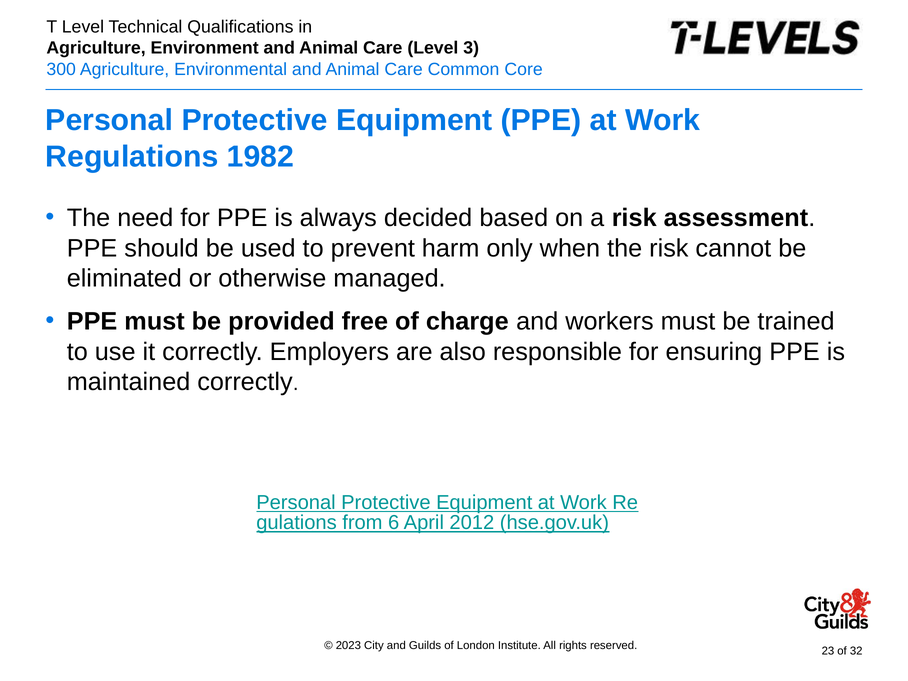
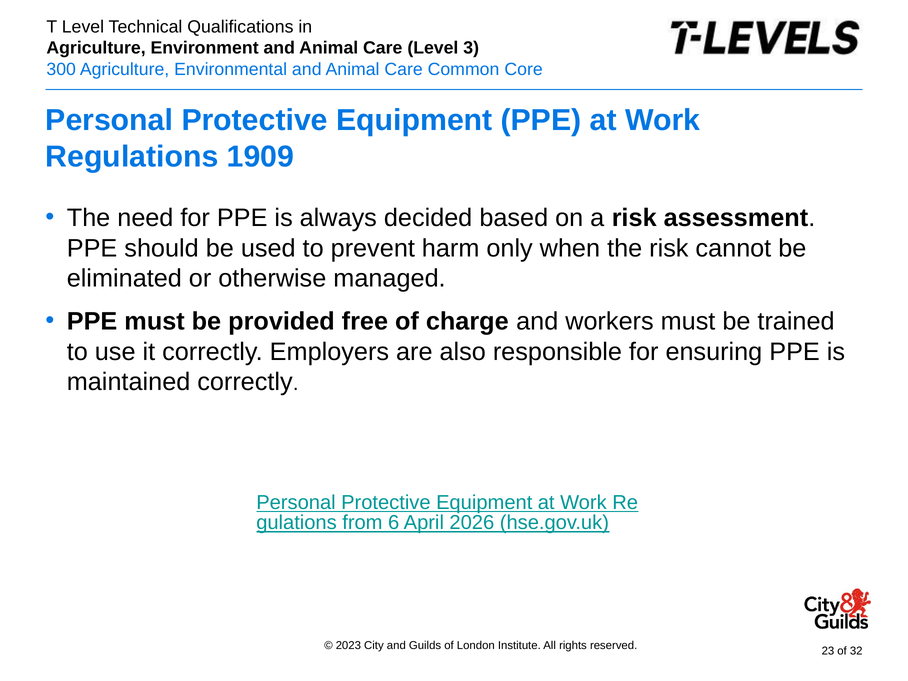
1982: 1982 -> 1909 (260, 157)
2012: 2012 -> 2026 (472, 523)
